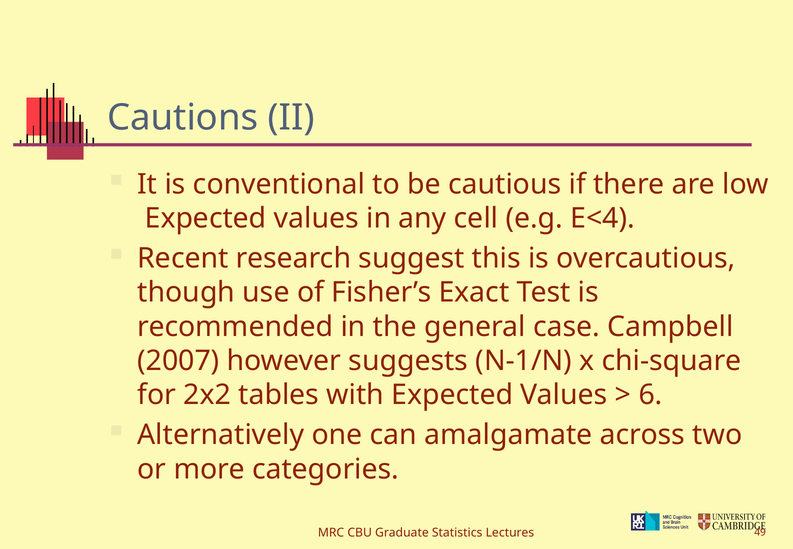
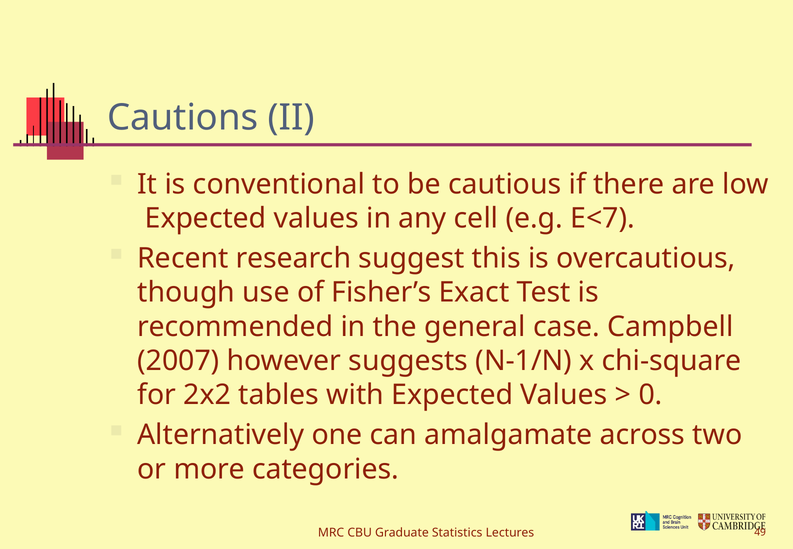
E<4: E<4 -> E<7 (602, 219)
6: 6 -> 0 (650, 395)
